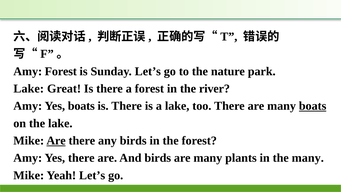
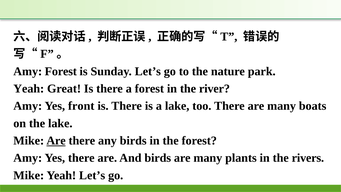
Lake: Lake -> Yeah (29, 89)
Yes boats: boats -> front (81, 106)
boats underline: present -> none (313, 106)
the many: many -> rivers (308, 158)
